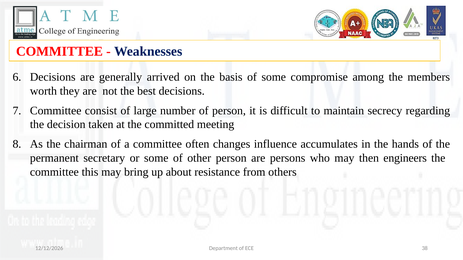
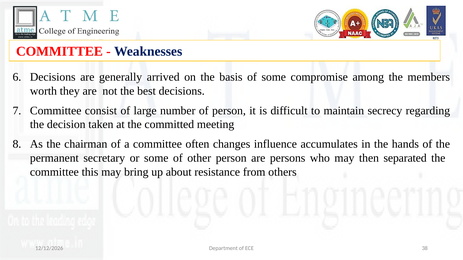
engineers: engineers -> separated (405, 158)
